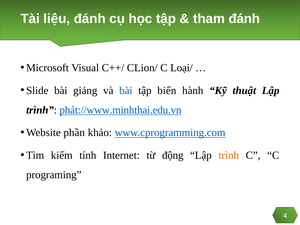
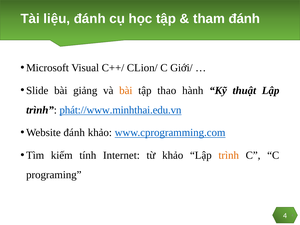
Loại/: Loại/ -> Giới/ (181, 68)
bài colour: blue -> orange (126, 90)
biến: biến -> thao (167, 90)
Website phần: phần -> đánh (74, 133)
từ động: động -> khảo (173, 155)
